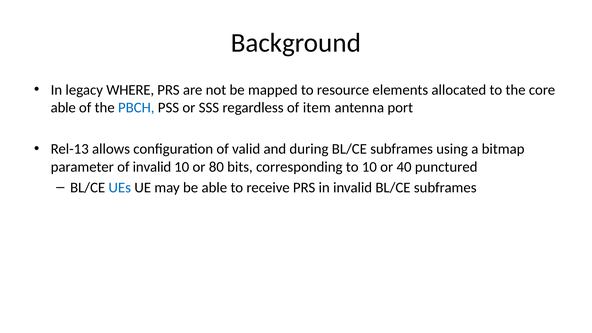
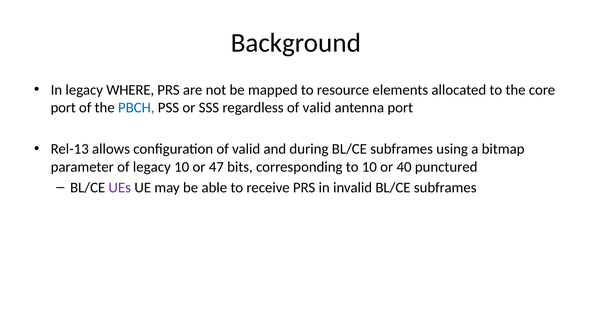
able: able -> port (63, 108)
regardless of item: item -> valid (317, 108)
of invalid: invalid -> legacy (152, 167)
80: 80 -> 47 (216, 167)
UEs colour: blue -> purple (120, 188)
